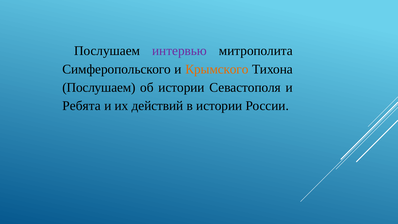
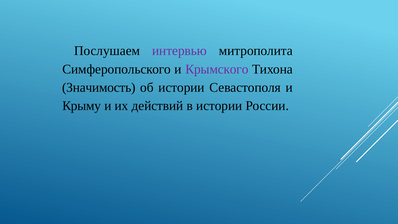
Крымского colour: orange -> purple (217, 69)
Послушаем: Послушаем -> Значимость (99, 87)
Ребята: Ребята -> Крыму (82, 106)
